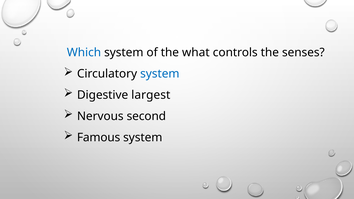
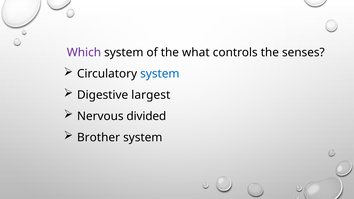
Which colour: blue -> purple (84, 53)
second: second -> divided (146, 116)
Famous: Famous -> Brother (99, 138)
